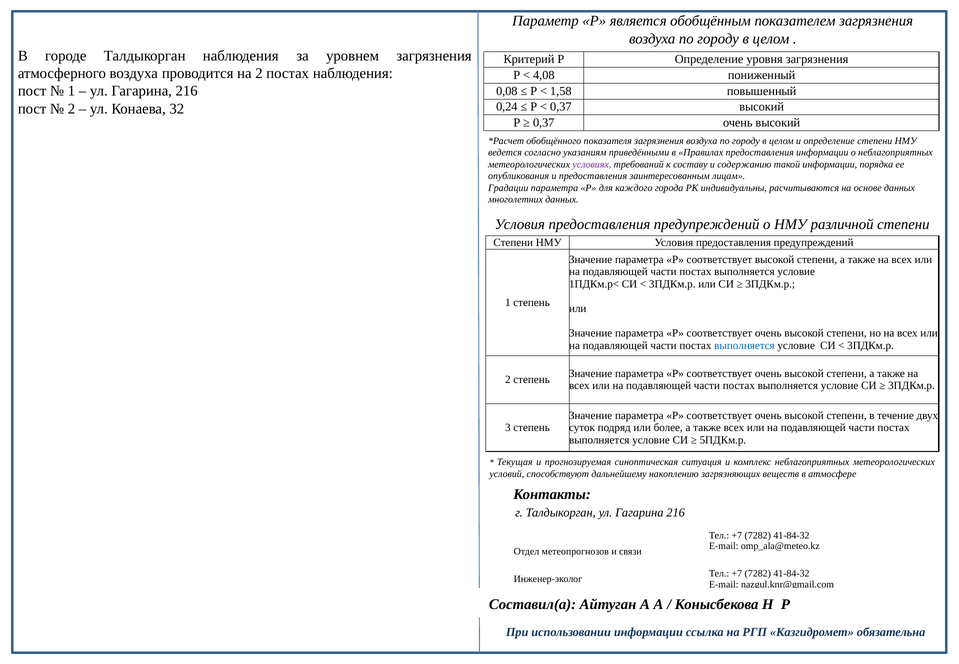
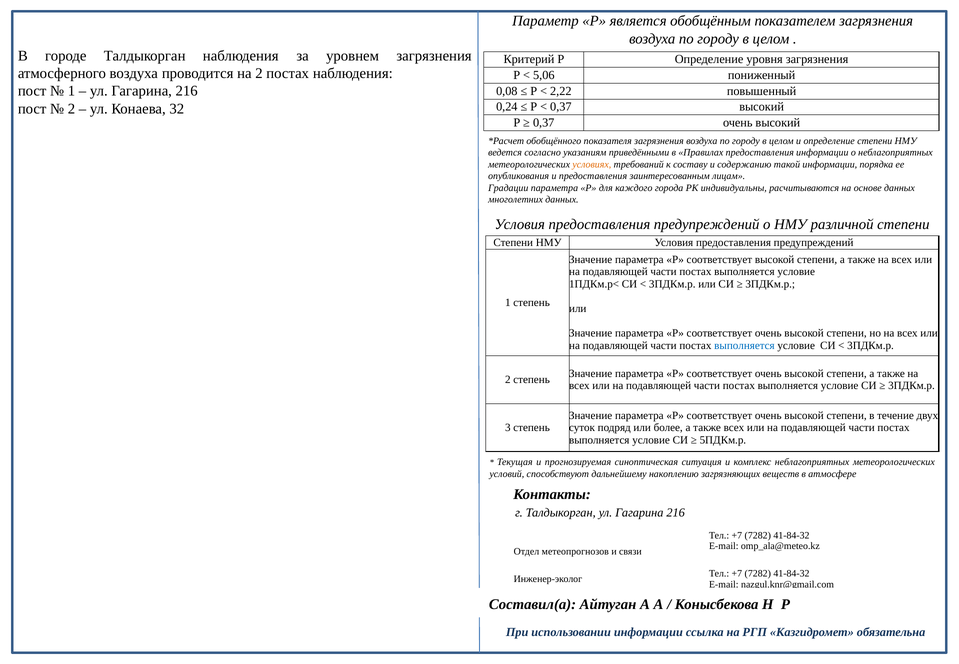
4,08: 4,08 -> 5,06 (544, 75)
1,58: 1,58 -> 2,22 (561, 91)
условиях colour: purple -> orange (592, 164)
